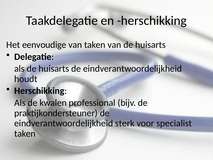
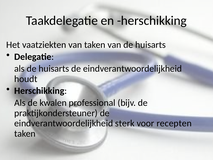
eenvoudige: eenvoudige -> vaatziekten (44, 45)
specialist: specialist -> recepten (174, 123)
